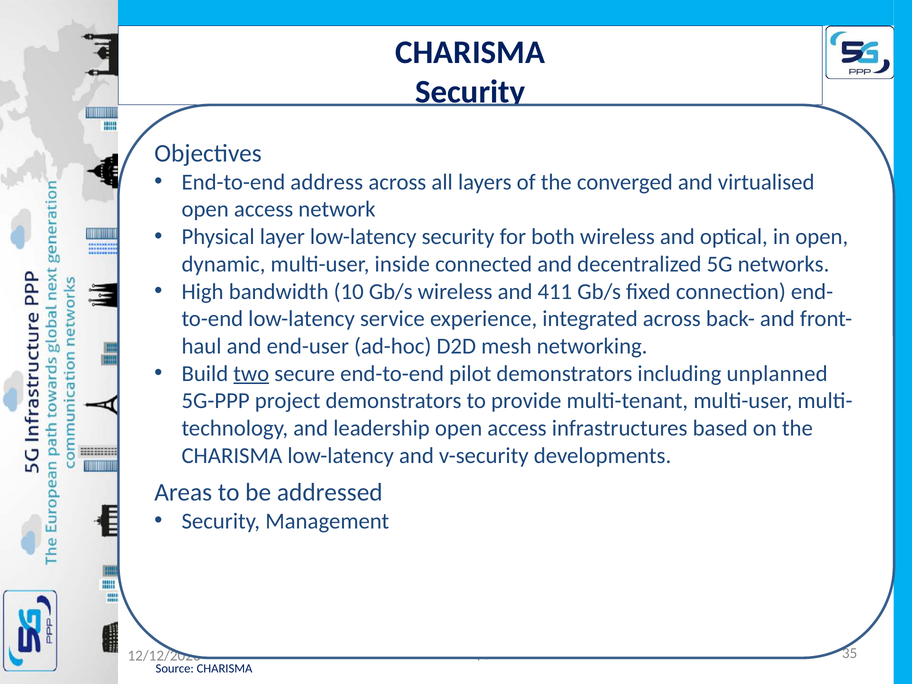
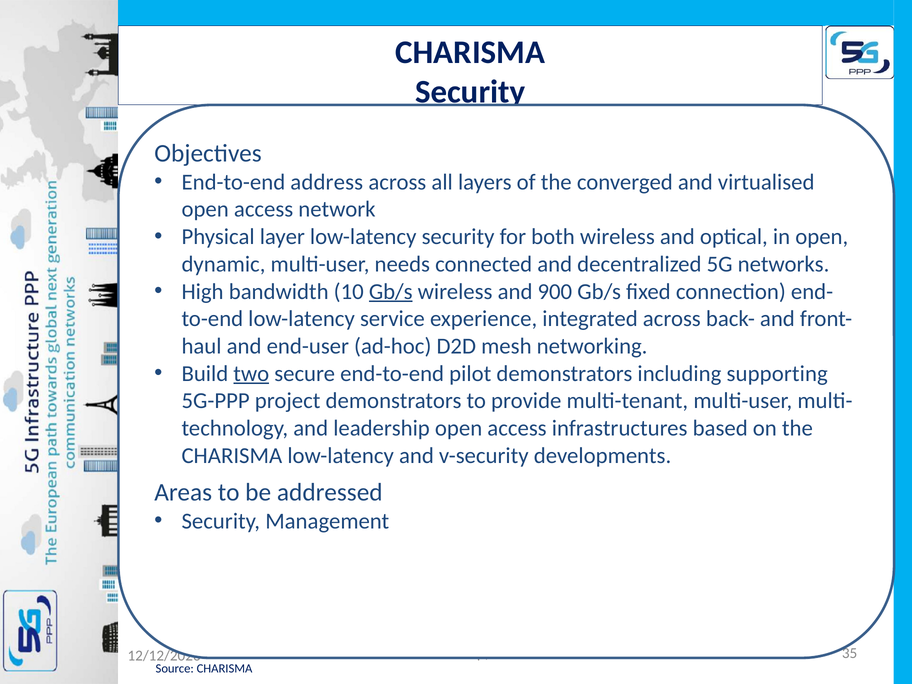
inside: inside -> needs (402, 264)
Gb/s underline: none -> present (391, 292)
411: 411 -> 900 (555, 292)
unplanned: unplanned -> supporting (777, 374)
